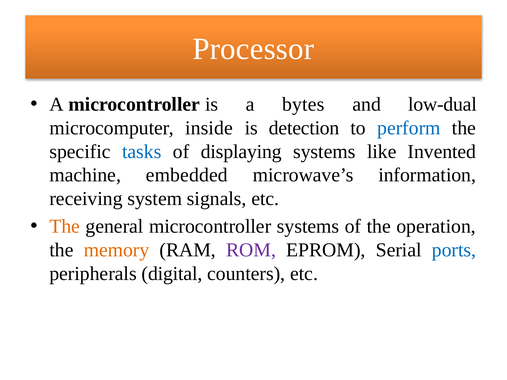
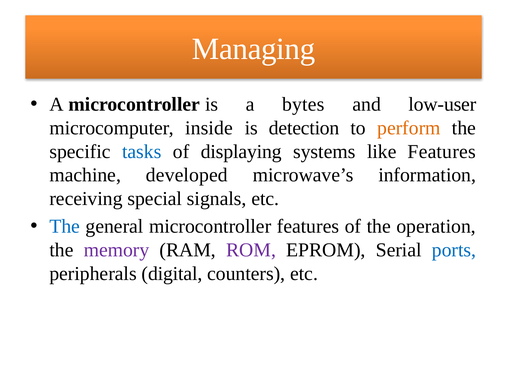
Processor: Processor -> Managing (254, 49)
low-dual: low-dual -> low-user (442, 104)
perform colour: blue -> orange (409, 128)
like Invented: Invented -> Features (442, 152)
embedded: embedded -> developed (187, 175)
system: system -> special (155, 199)
The colour: orange -> blue (65, 226)
microcontroller systems: systems -> features (308, 226)
memory colour: orange -> purple (116, 250)
